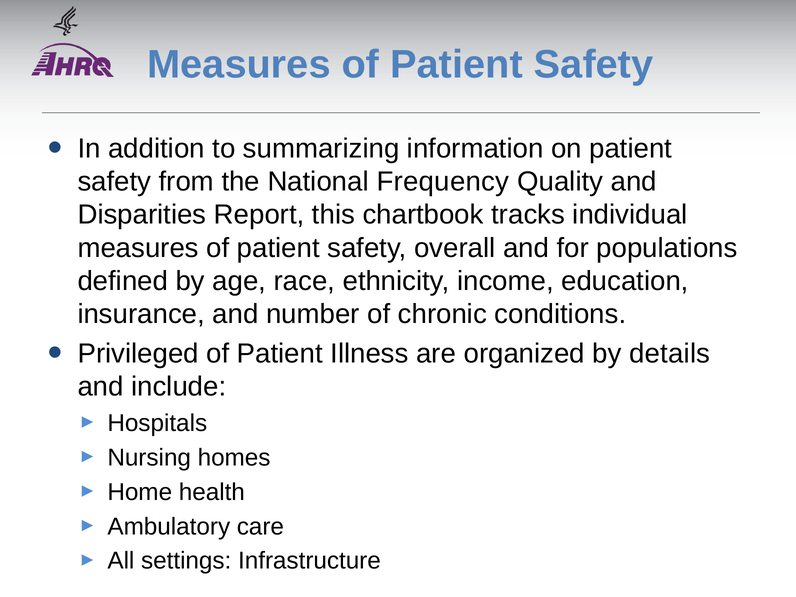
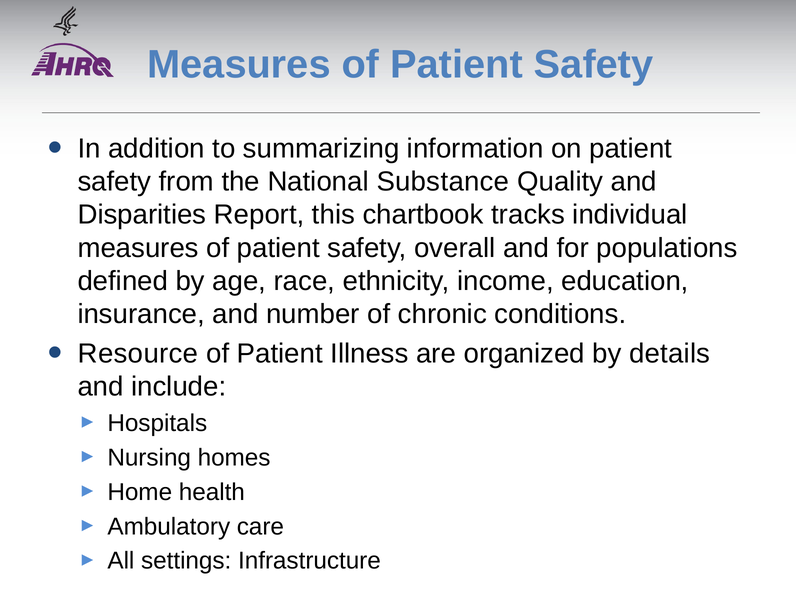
Frequency: Frequency -> Substance (443, 182)
Privileged: Privileged -> Resource (138, 354)
